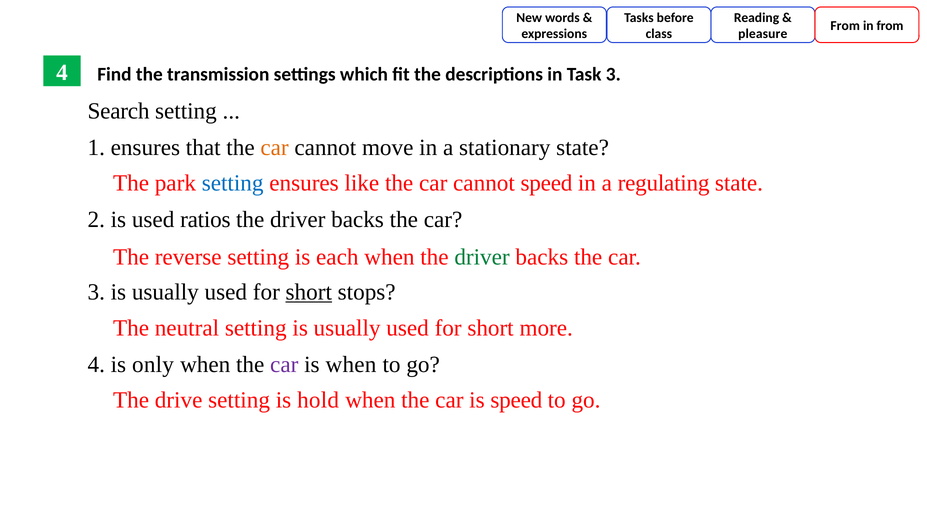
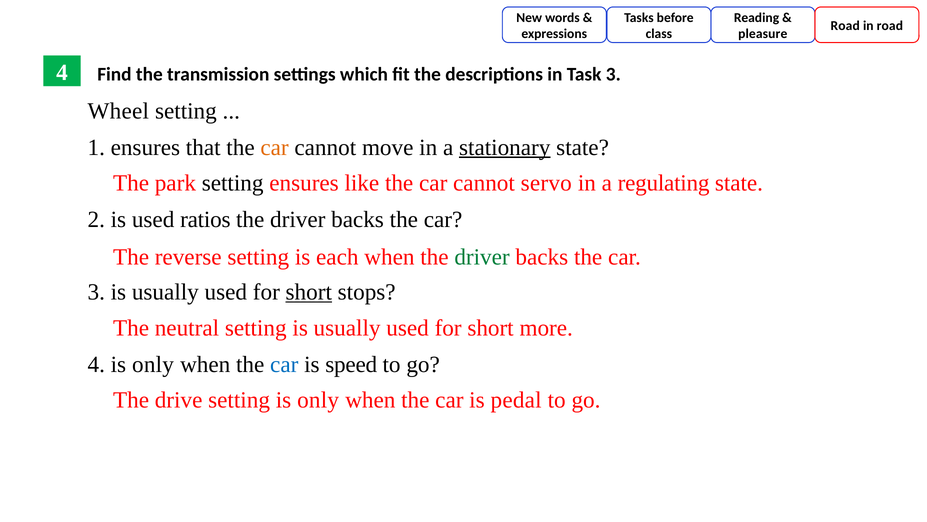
From: From -> Road (845, 26)
in from: from -> road (890, 26)
Search: Search -> Wheel (118, 111)
stationary underline: none -> present (505, 147)
setting colour: blue -> black (233, 183)
cannot speed: speed -> servo (546, 183)
car colour: purple -> blue (284, 364)
is when: when -> speed (351, 364)
setting is hold: hold -> only (318, 400)
is speed: speed -> pedal (516, 400)
